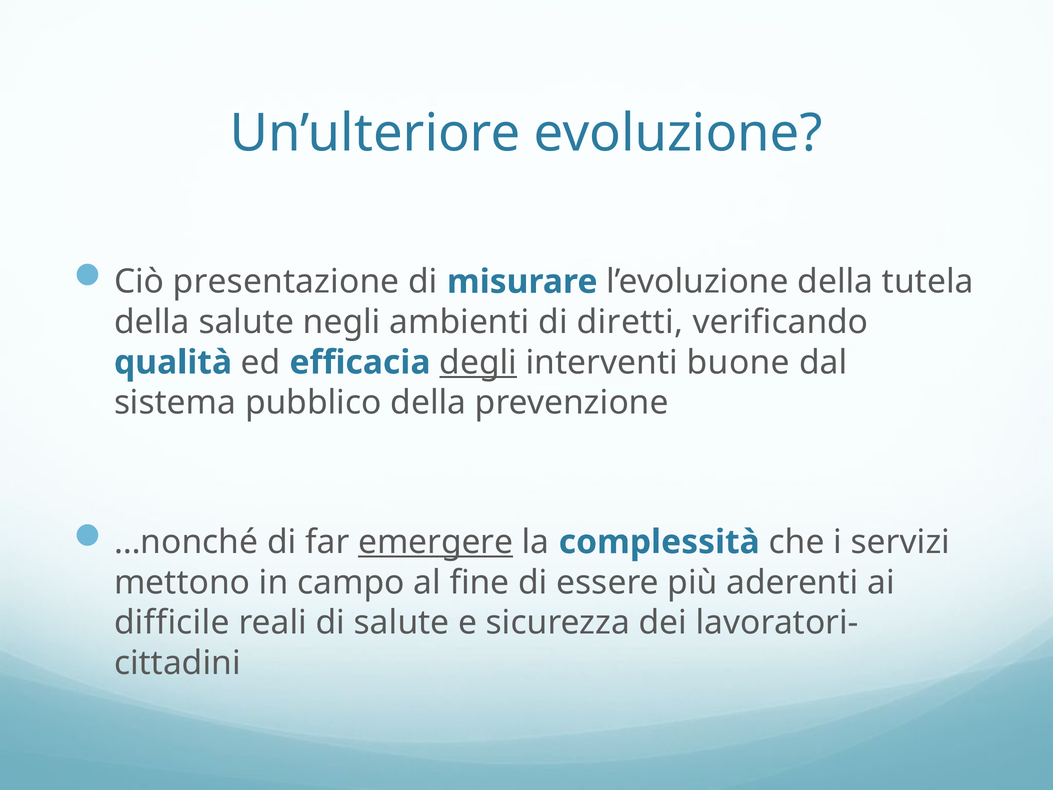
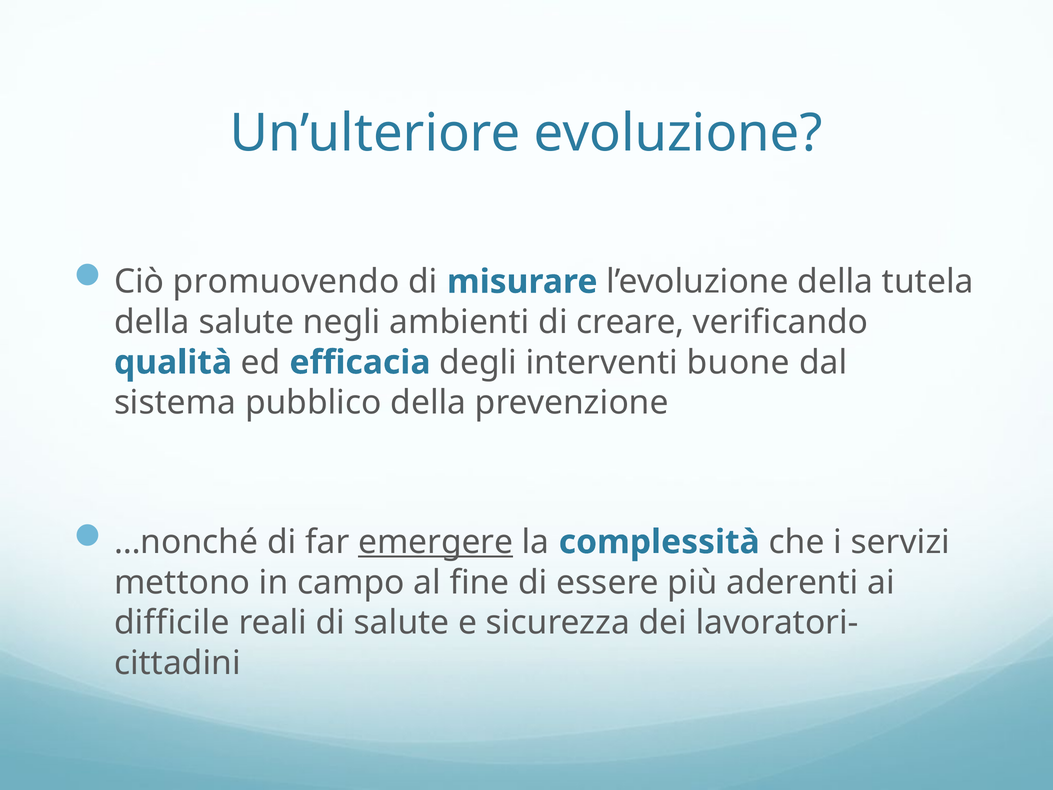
presentazione: presentazione -> promuovendo (286, 282)
diretti: diretti -> creare (630, 322)
degli underline: present -> none (478, 362)
